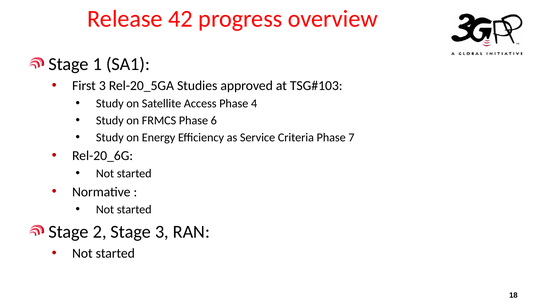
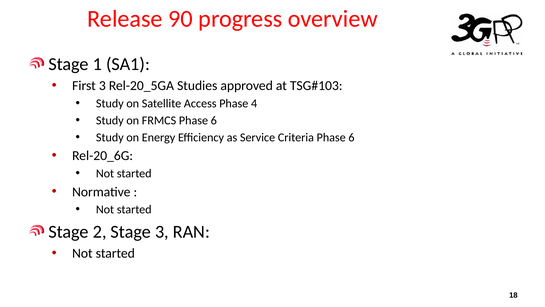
42: 42 -> 90 (180, 19)
Criteria Phase 7: 7 -> 6 (351, 137)
